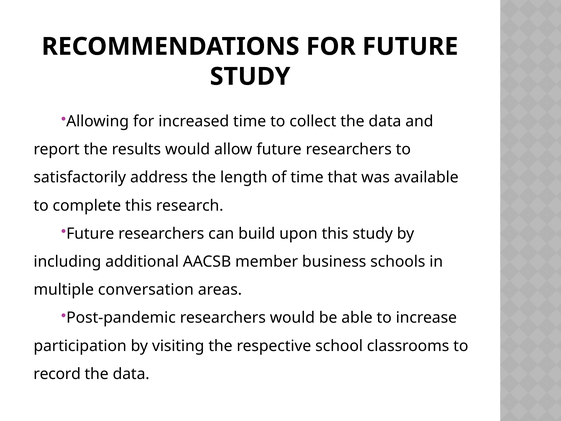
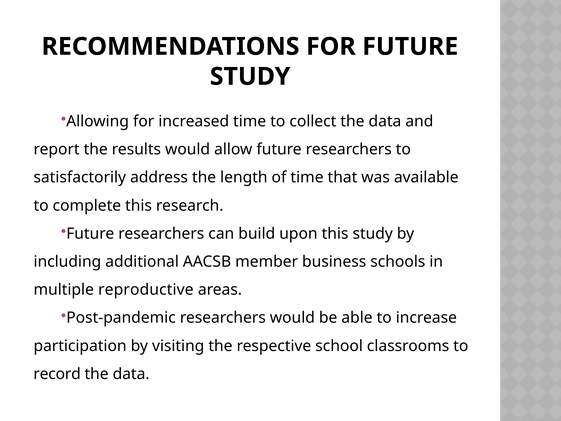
conversation: conversation -> reproductive (146, 290)
